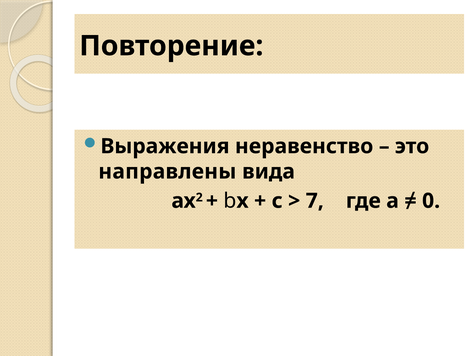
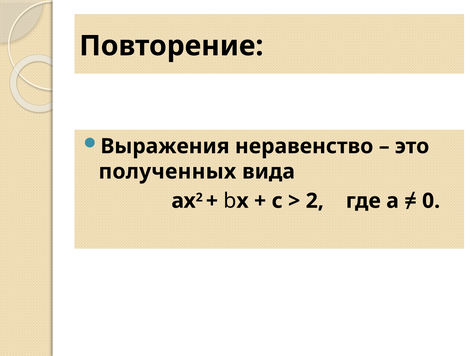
направлены: направлены -> полученных (167, 172)
7: 7 -> 2 (315, 201)
